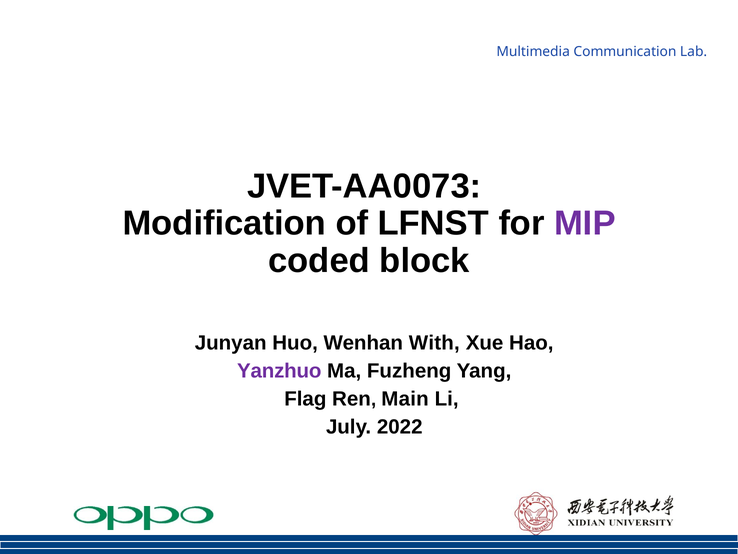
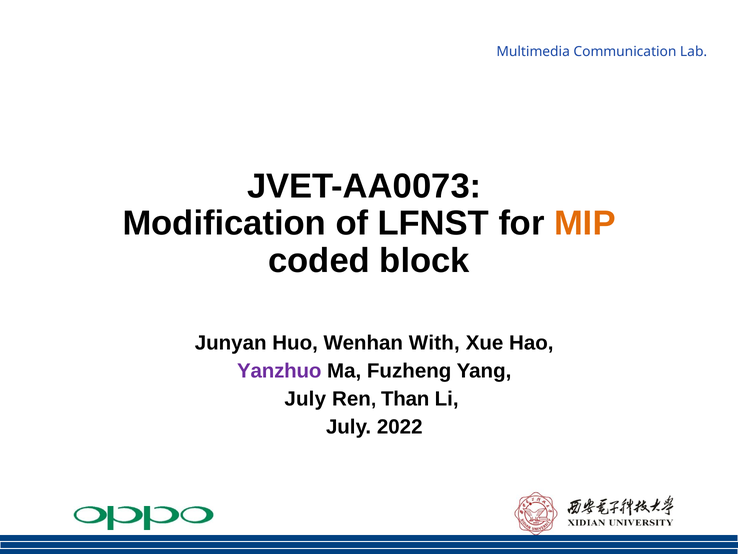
MIP colour: purple -> orange (585, 223)
Flag: Flag -> July (305, 399)
Main: Main -> Than (405, 399)
